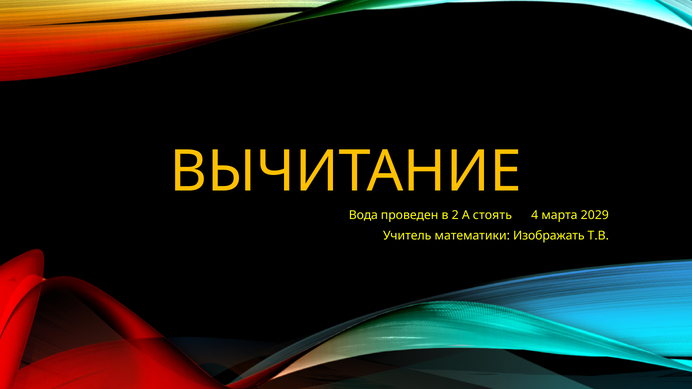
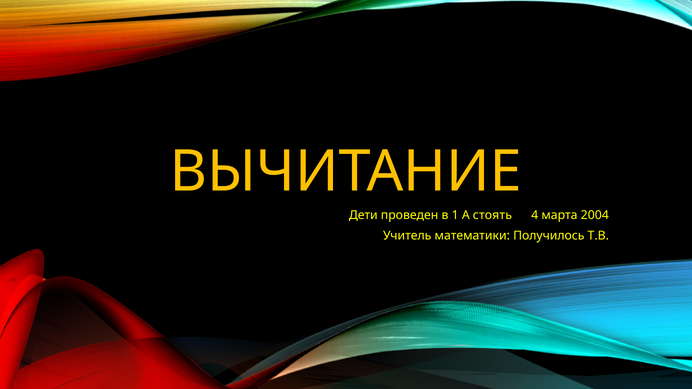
Вода: Вода -> Дети (363, 215)
2: 2 -> 1 (455, 215)
2029: 2029 -> 2004 (595, 215)
Изображать: Изображать -> Получилось (549, 236)
